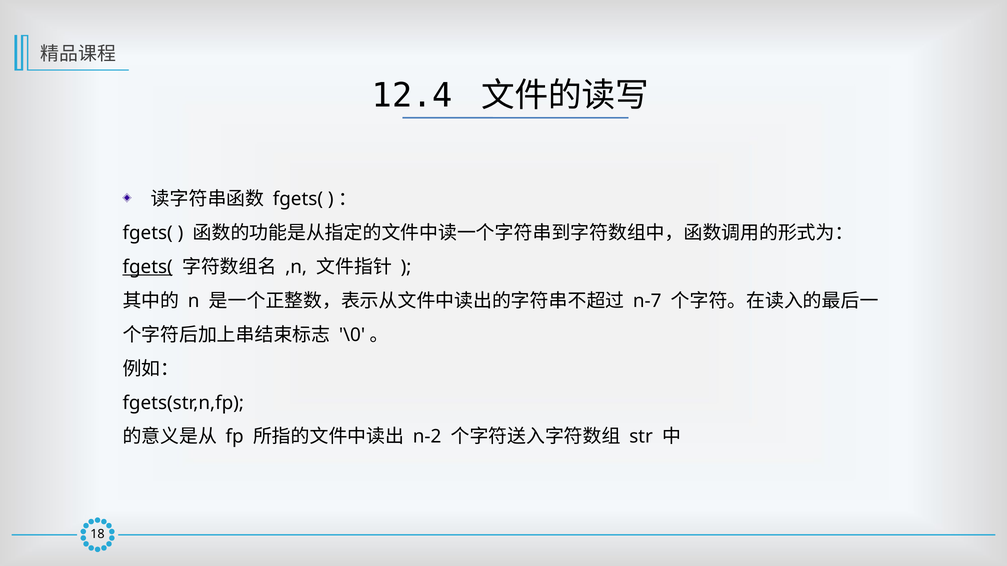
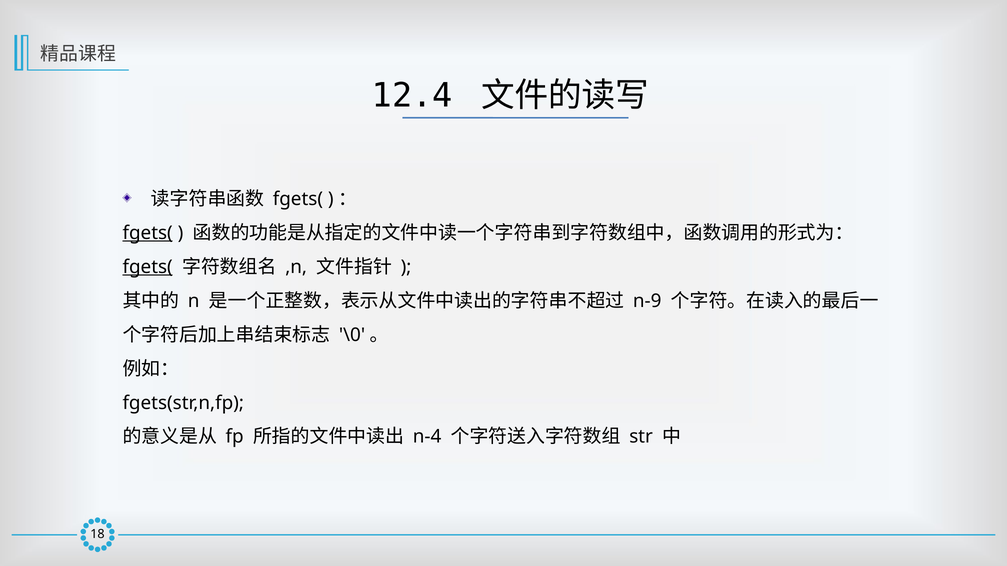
fgets( underline: none -> present (148, 233)
n-7: n-7 -> n-9 (647, 301)
n-2: n-2 -> n-4 (427, 437)
